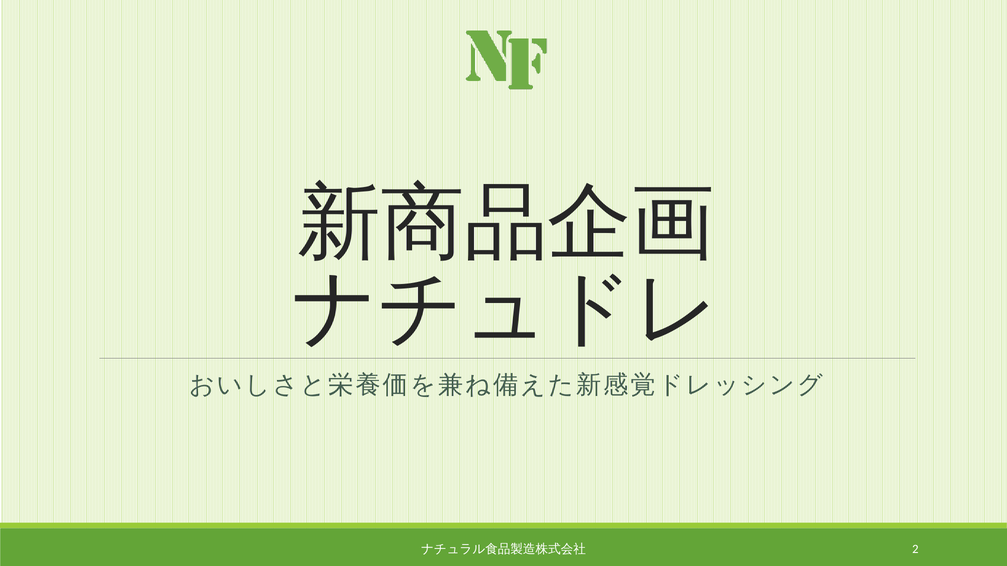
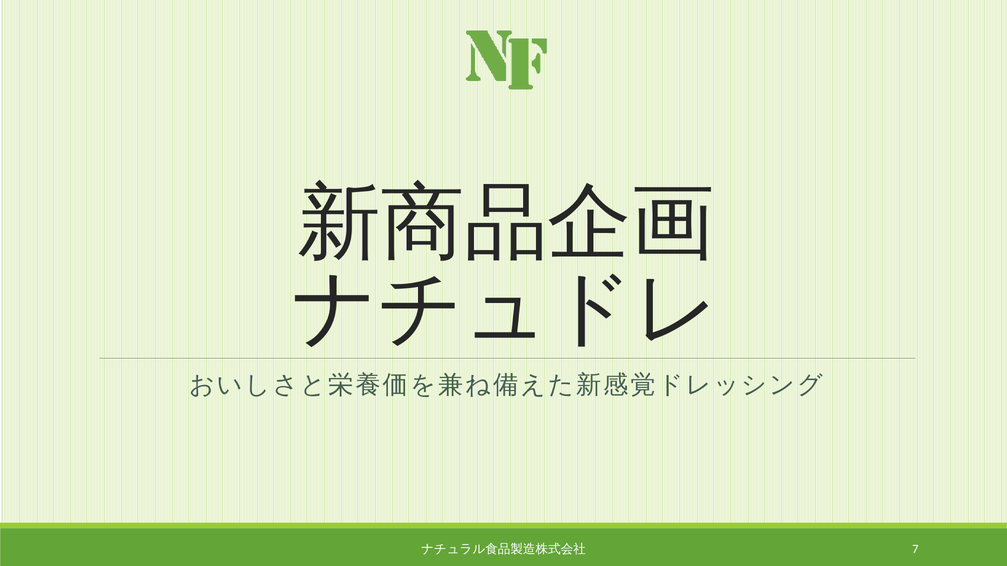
2: 2 -> 7 (915, 549)
